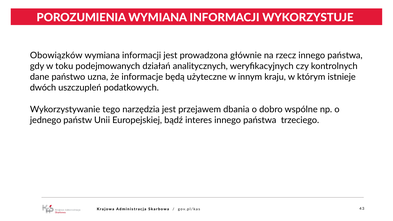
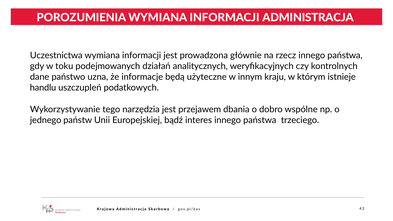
INFORMACJI WYKORZYSTUJE: WYKORZYSTUJE -> ADMINISTRACJA (308, 18)
Obowiązków: Obowiązków -> Uczestnictwa (56, 55)
dwóch: dwóch -> handlu (43, 88)
